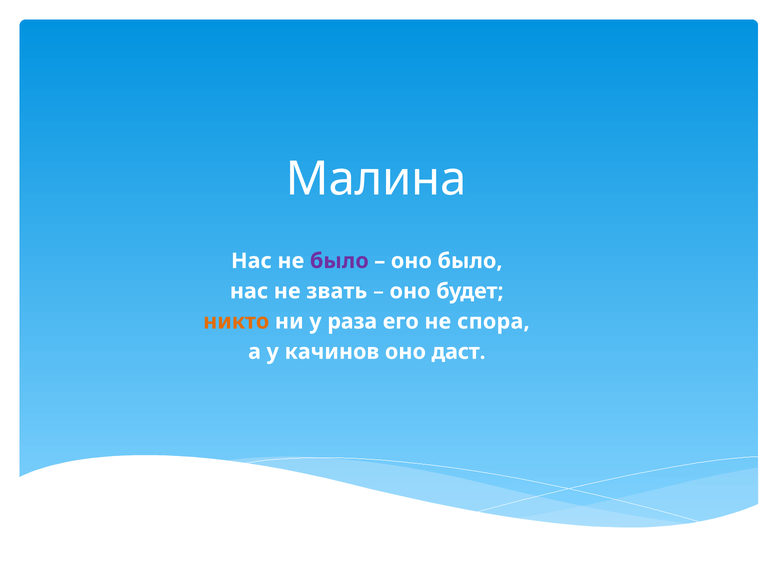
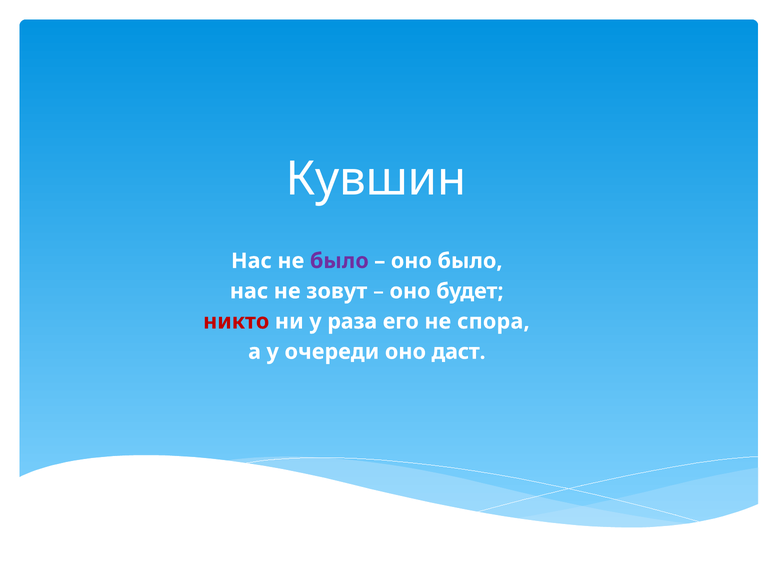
Малина: Малина -> Кувшин (376, 179)
звать: звать -> зовут (337, 291)
никто colour: orange -> red (236, 321)
качинов: качинов -> очереди (332, 352)
